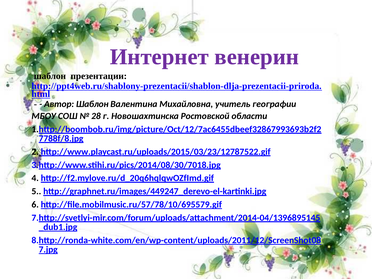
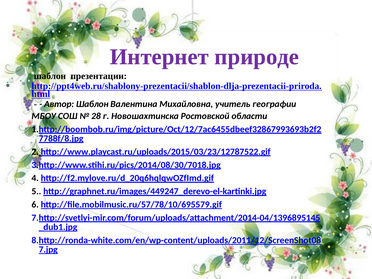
венерин: венерин -> природе (257, 57)
